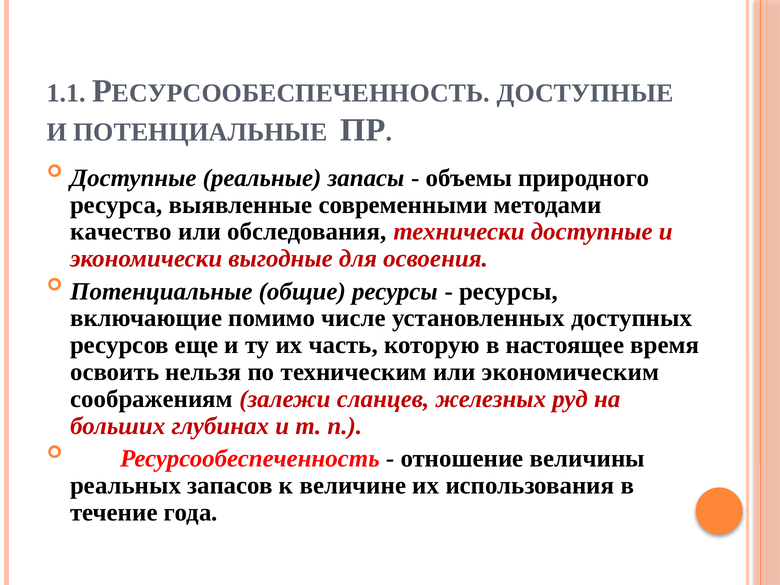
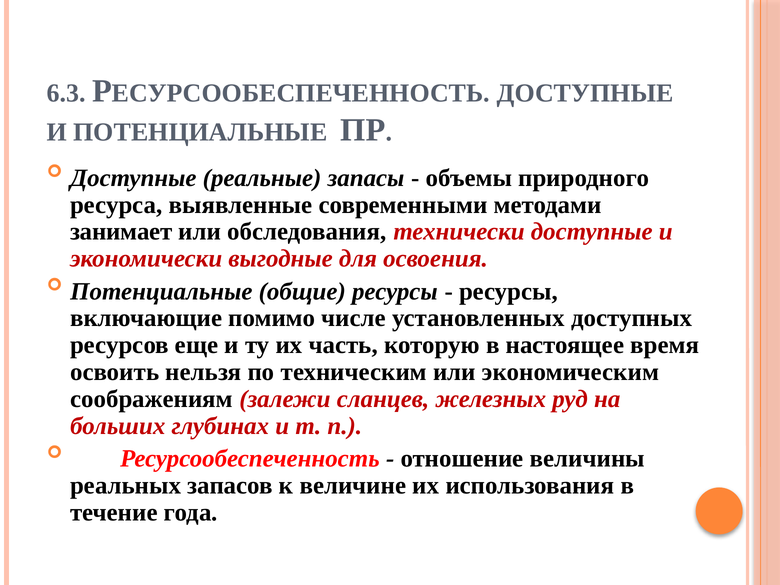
1.1: 1.1 -> 6.3 (66, 93)
качество: качество -> занимает (121, 232)
